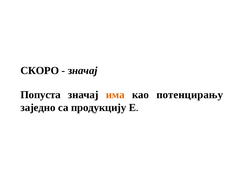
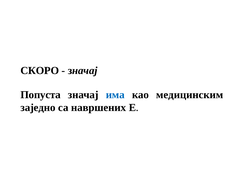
има colour: orange -> blue (115, 95)
потенцирању: потенцирању -> медицинским (190, 95)
продукцију: продукцију -> навршених (99, 108)
